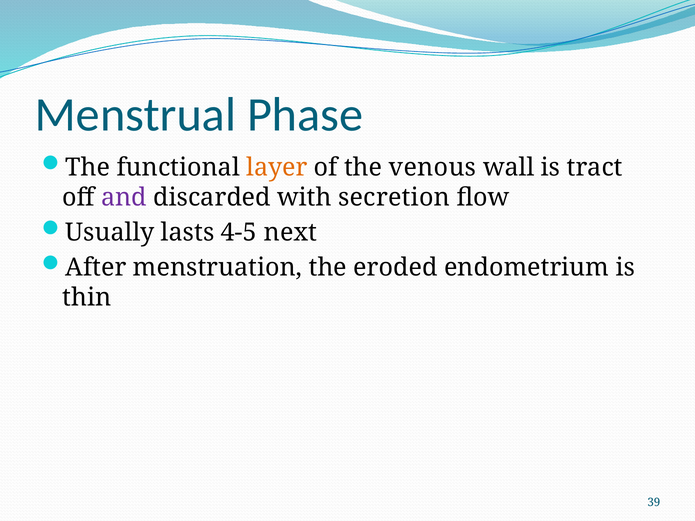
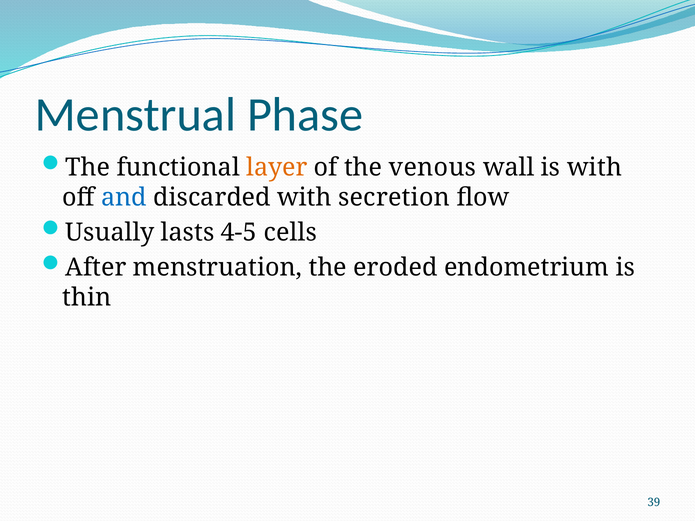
is tract: tract -> with (595, 167)
and colour: purple -> blue (124, 197)
next: next -> cells (290, 233)
